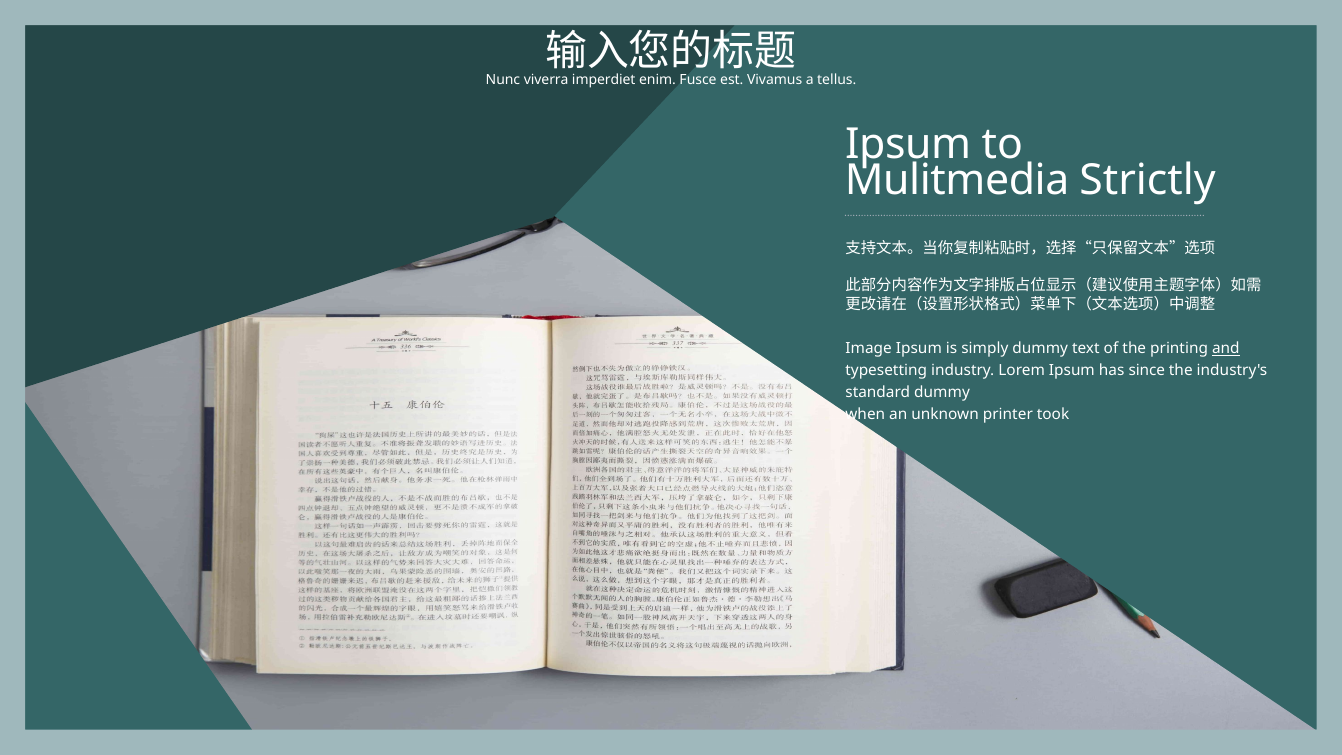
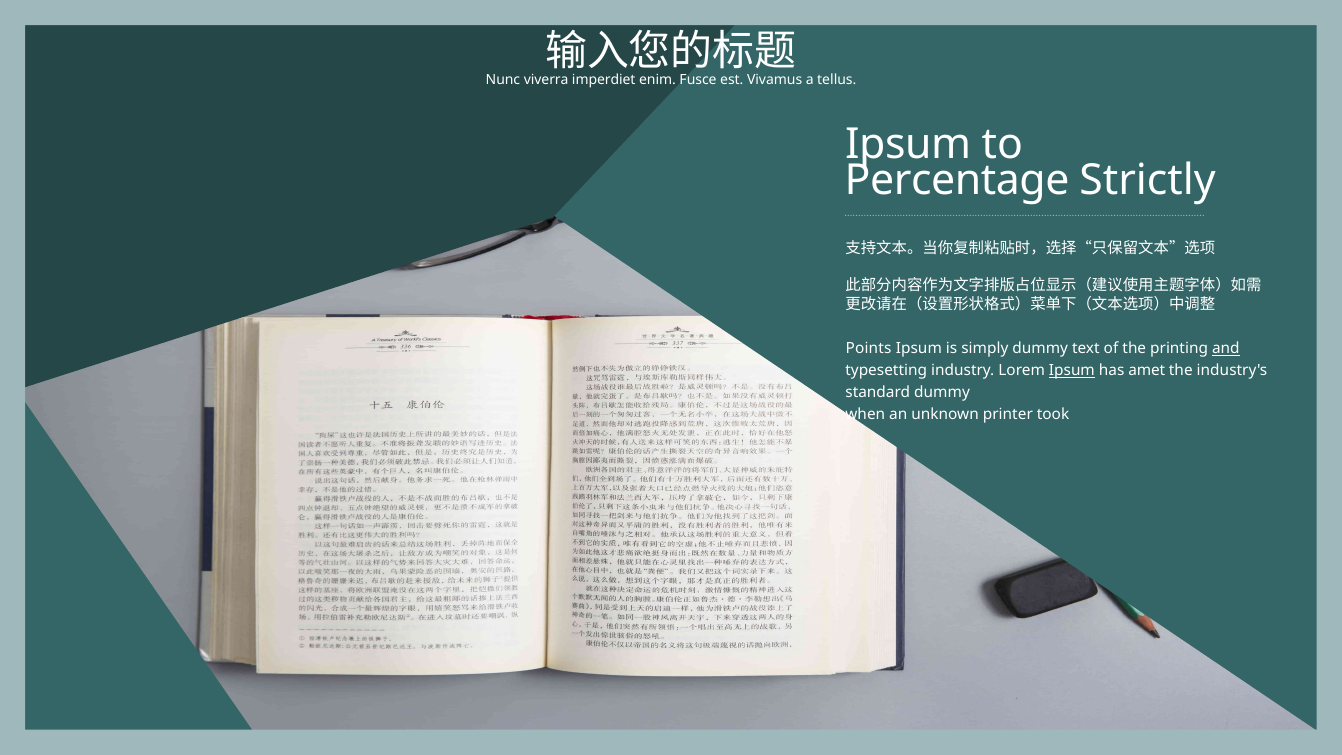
Mulitmedia: Mulitmedia -> Percentage (957, 180)
Image: Image -> Points (869, 348)
Ipsum underline: none -> present (1072, 371)
since: since -> amet (1147, 371)
